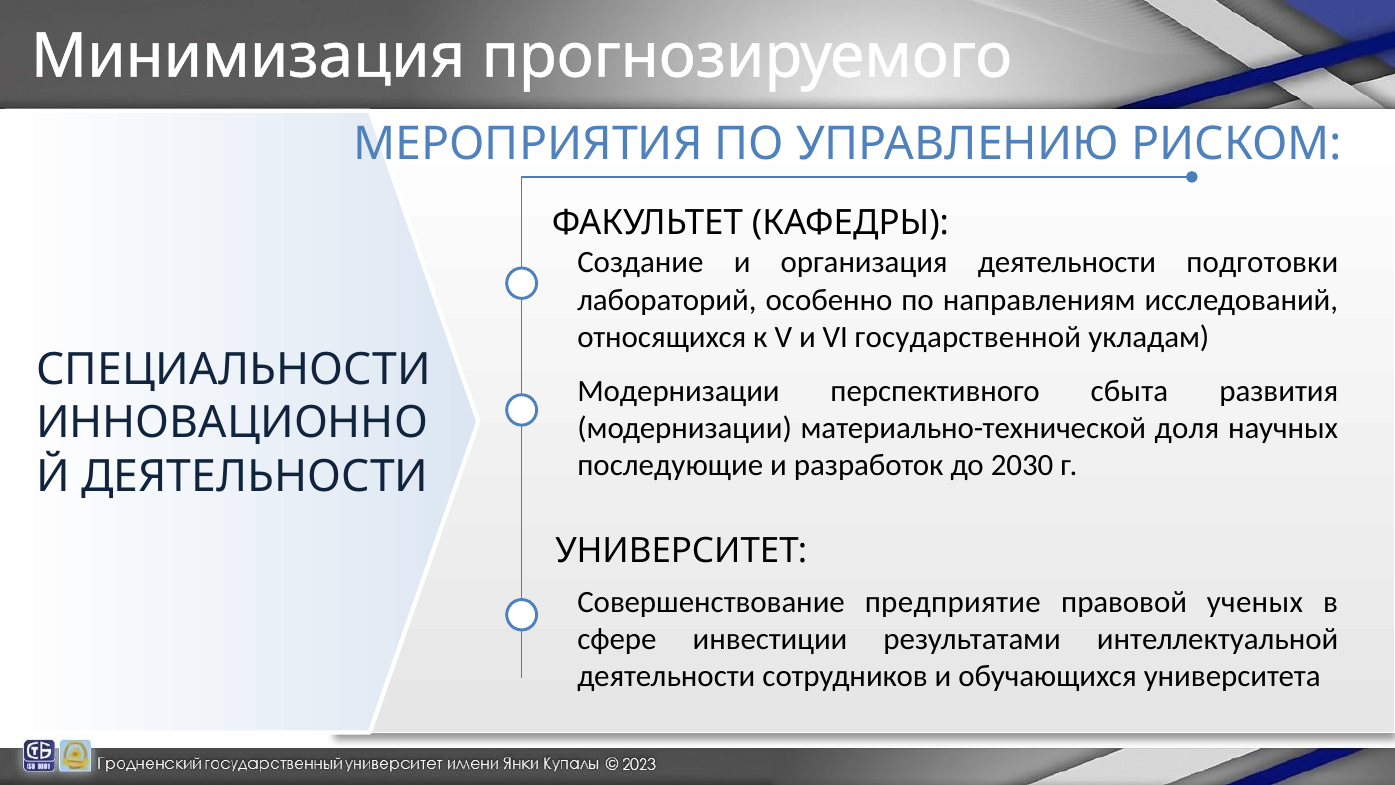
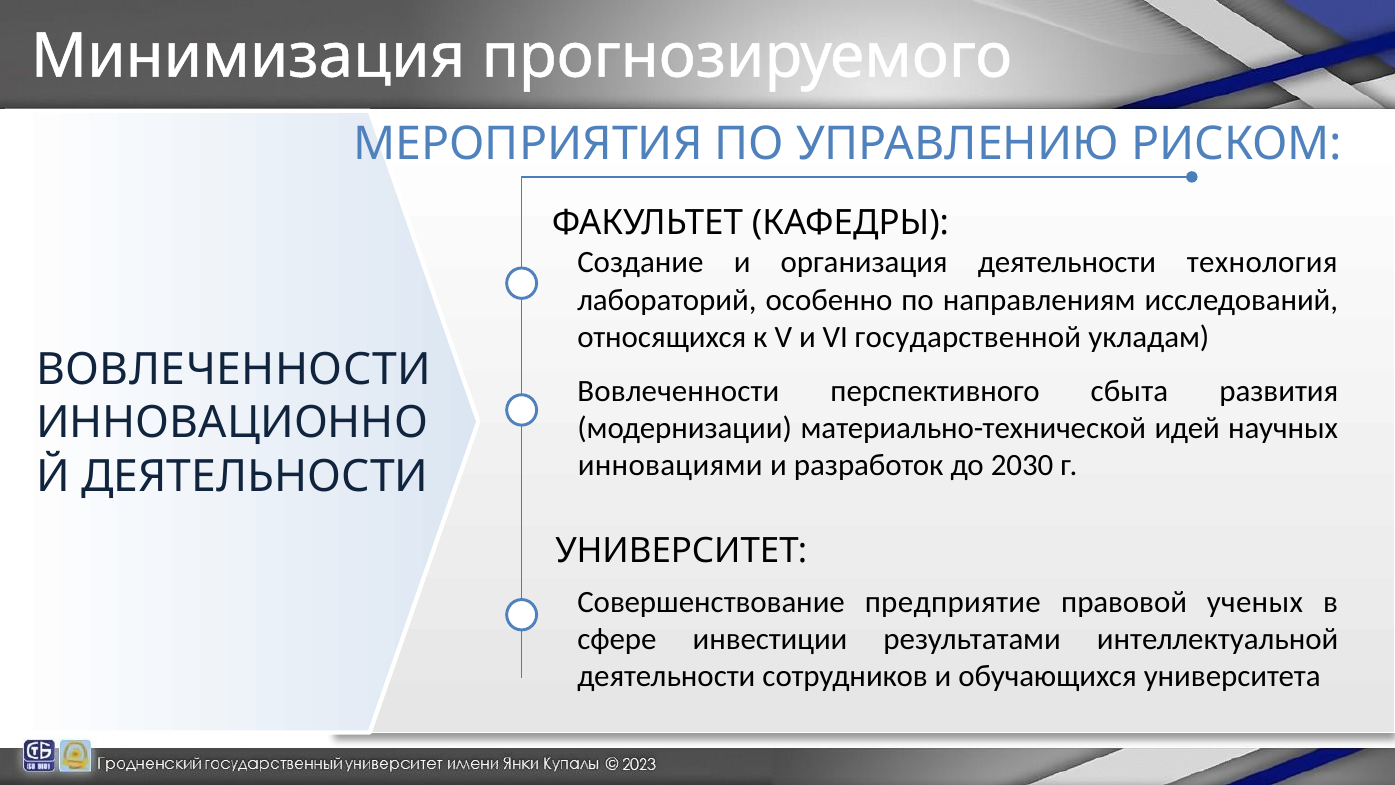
подготовки: подготовки -> технология (1262, 263)
СПЕЦИАЛЬНОСТИ: СПЕЦИАЛЬНОСТИ -> ВОВЛЕЧЕННОСТИ (234, 369)
Модернизации: Модернизации -> Вовлеченности (678, 391)
доля: доля -> идей (1187, 428)
последующие: последующие -> инновациями (670, 465)
